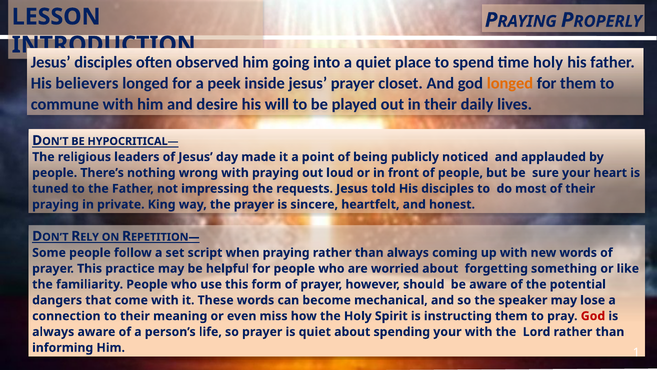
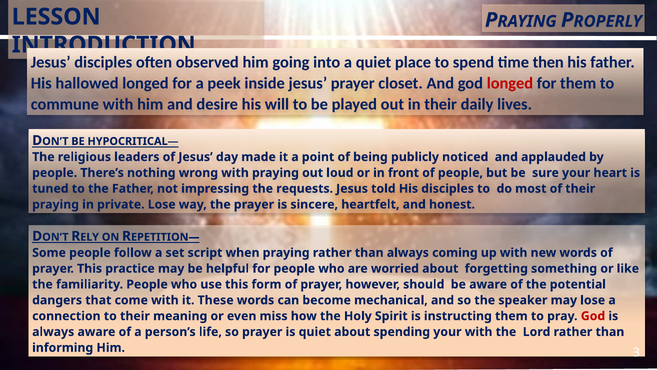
time holy: holy -> then (548, 62)
believers: believers -> hallowed (87, 83)
longed colour: orange -> red (510, 83)
private King: King -> Lose (162, 204)
1: 1 -> 3 (636, 352)
